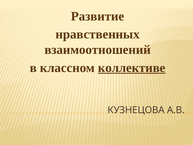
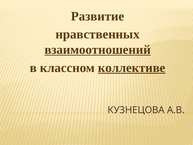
взаимоотношений underline: none -> present (98, 50)
